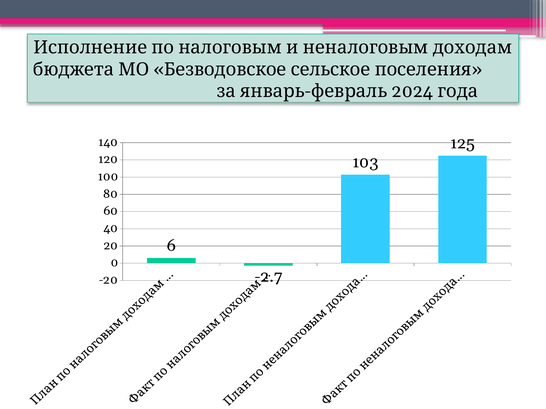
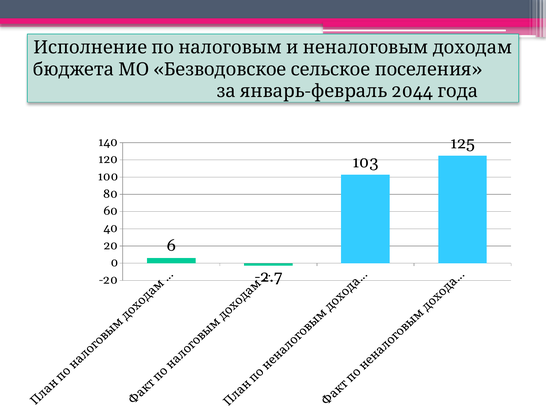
2024: 2024 -> 2044 (412, 91)
